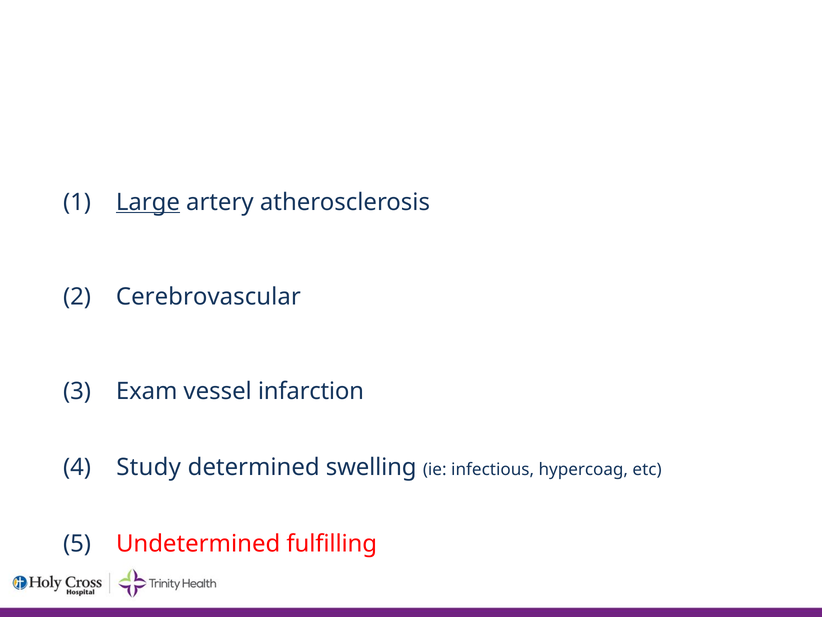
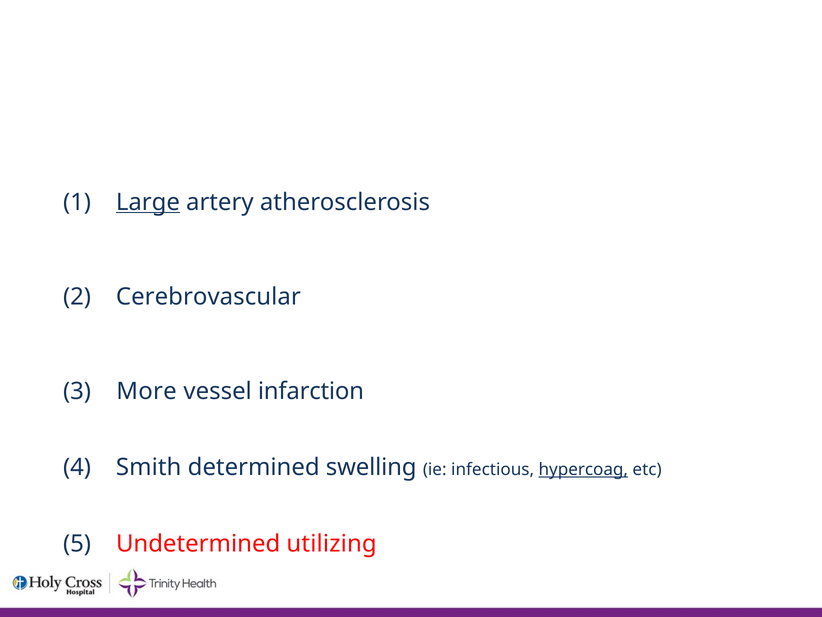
Exam: Exam -> More (147, 391)
Study: Study -> Smith (149, 467)
hypercoag underline: none -> present (583, 469)
fulfilling: fulfilling -> utilizing (332, 543)
